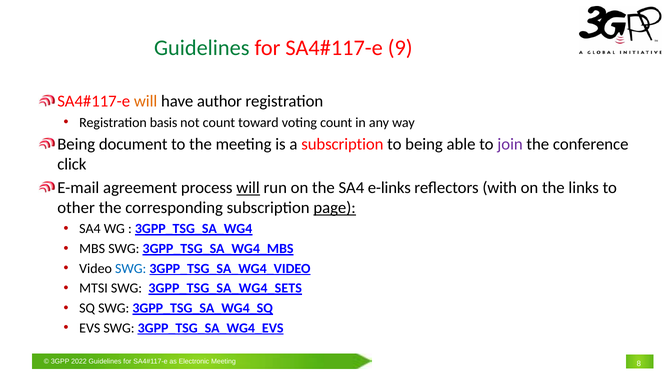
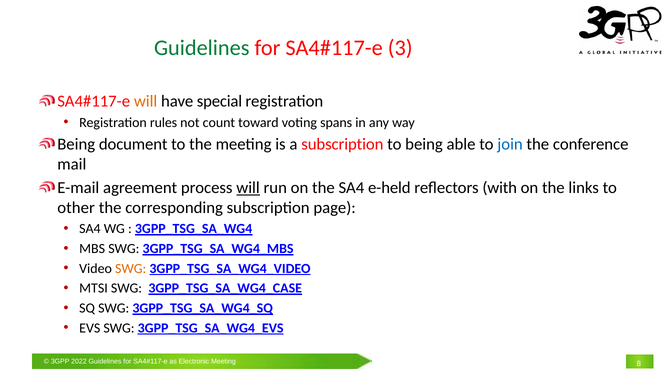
9: 9 -> 3 (400, 48)
author: author -> special (219, 102)
basis: basis -> rules (164, 123)
voting count: count -> spans (336, 123)
join colour: purple -> blue (510, 144)
click: click -> mail (72, 165)
e-links: e-links -> e-held (389, 188)
page underline: present -> none (335, 208)
SWG colour: blue -> orange (131, 269)
3GPP_TSG_SA_WG4_SETS: 3GPP_TSG_SA_WG4_SETS -> 3GPP_TSG_SA_WG4_CASE (225, 289)
